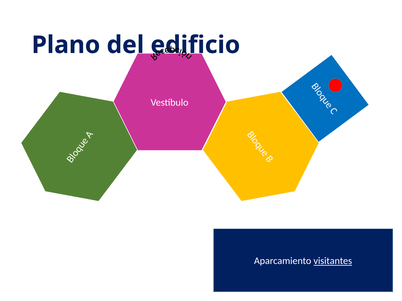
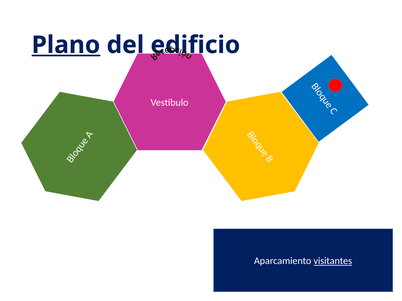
Plano underline: none -> present (66, 45)
